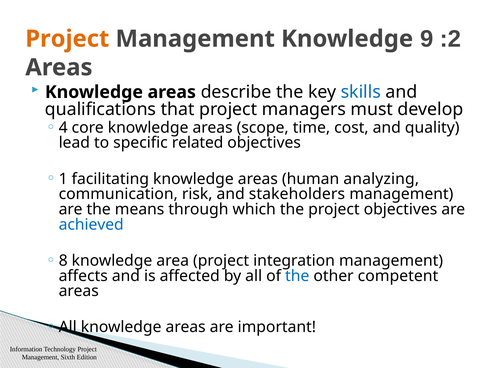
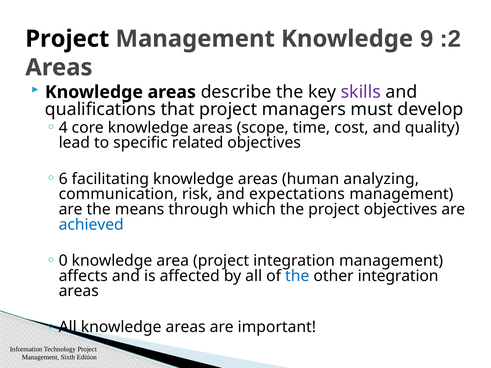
Project colour: orange -> black (67, 39)
skills colour: blue -> purple (361, 92)
1: 1 -> 6 (63, 179)
stakeholders: stakeholders -> expectations (297, 194)
8: 8 -> 0 (63, 261)
other competent: competent -> integration (398, 276)
